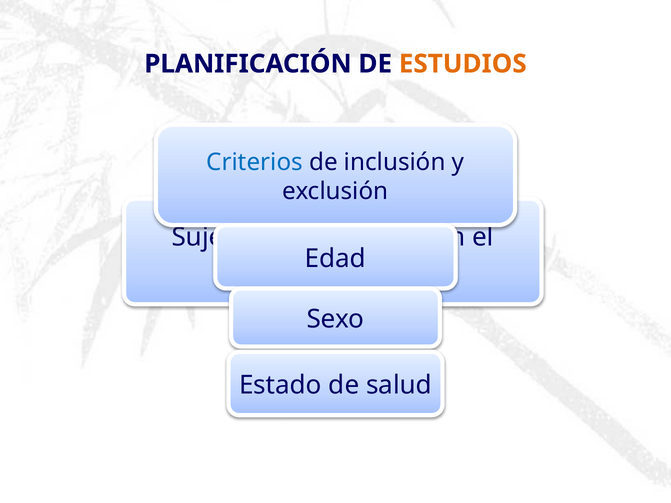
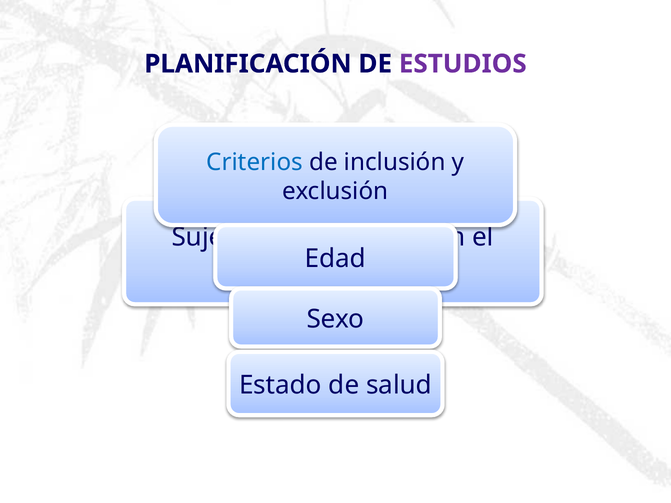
ESTUDIOS colour: orange -> purple (463, 64)
